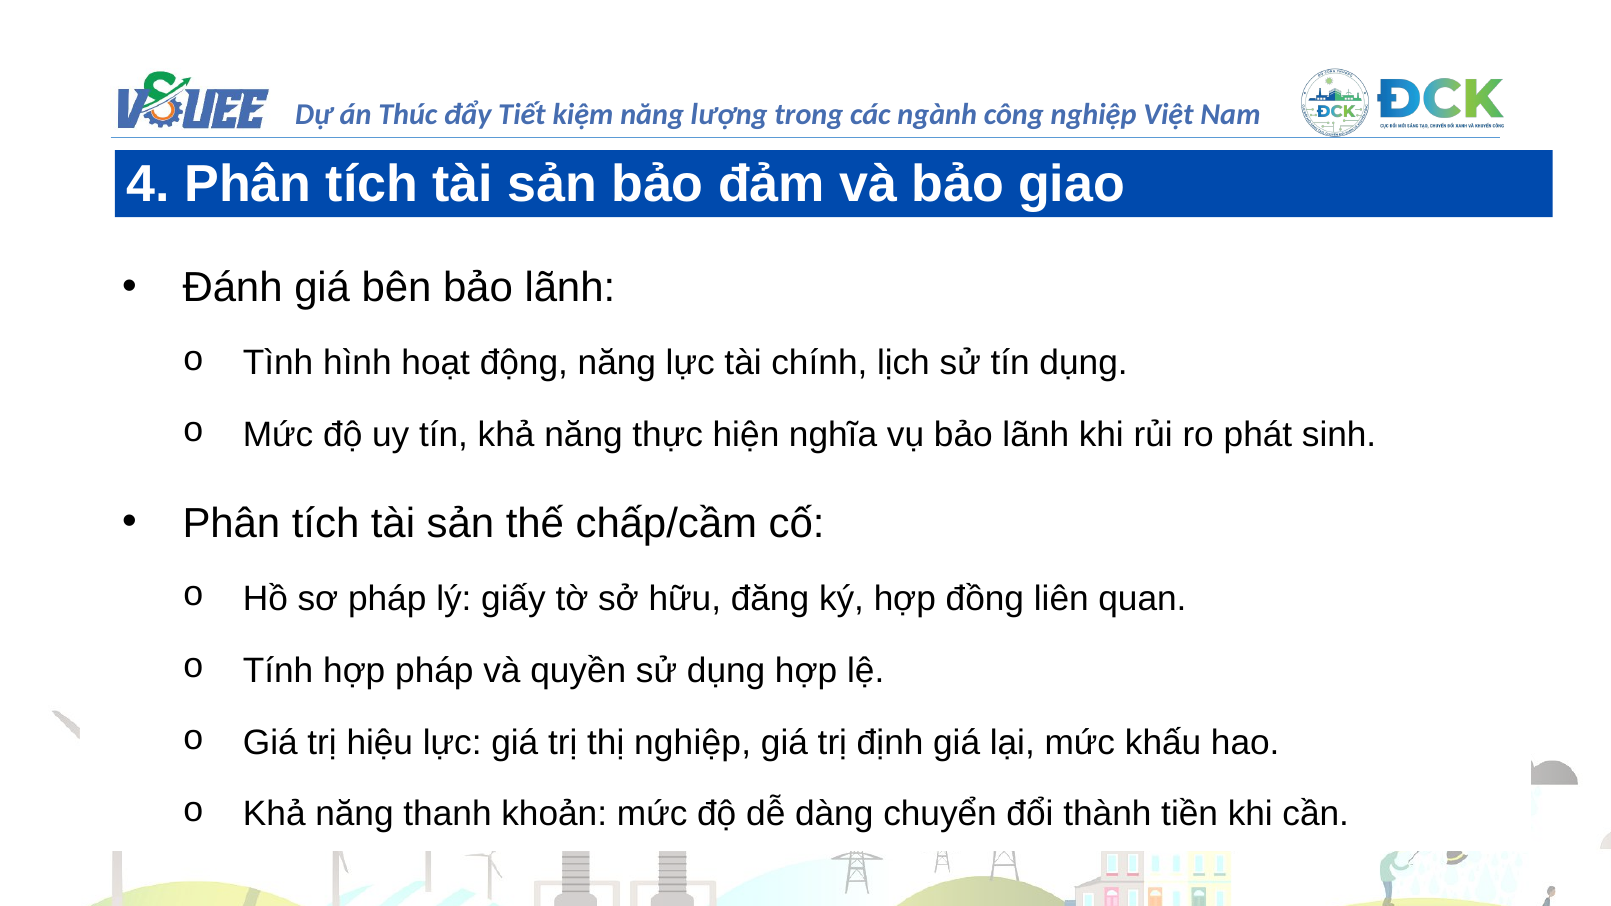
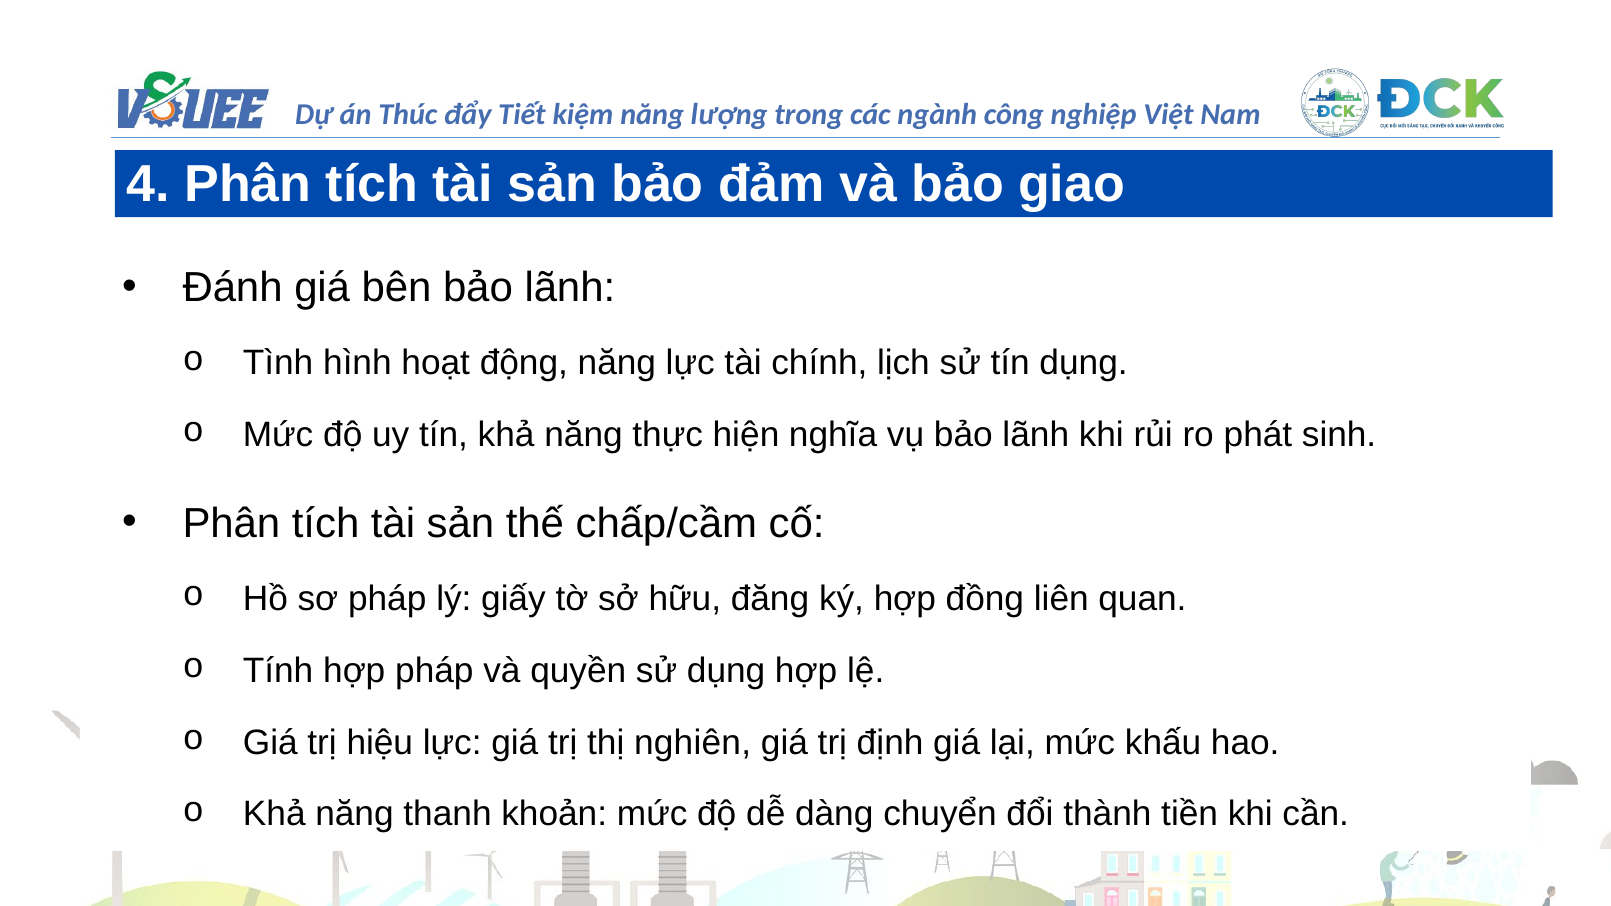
thị nghiệp: nghiệp -> nghiên (693, 743)
